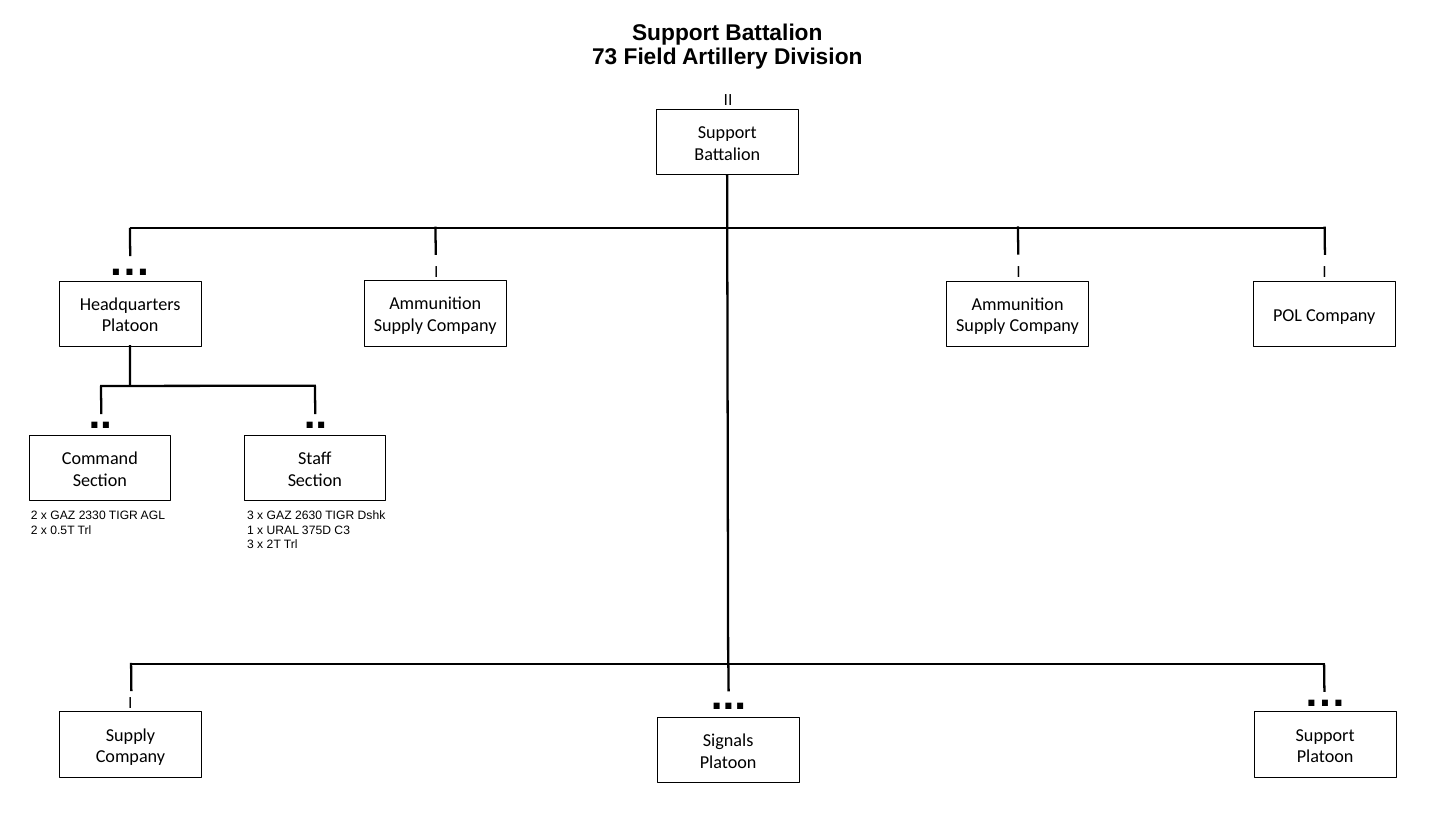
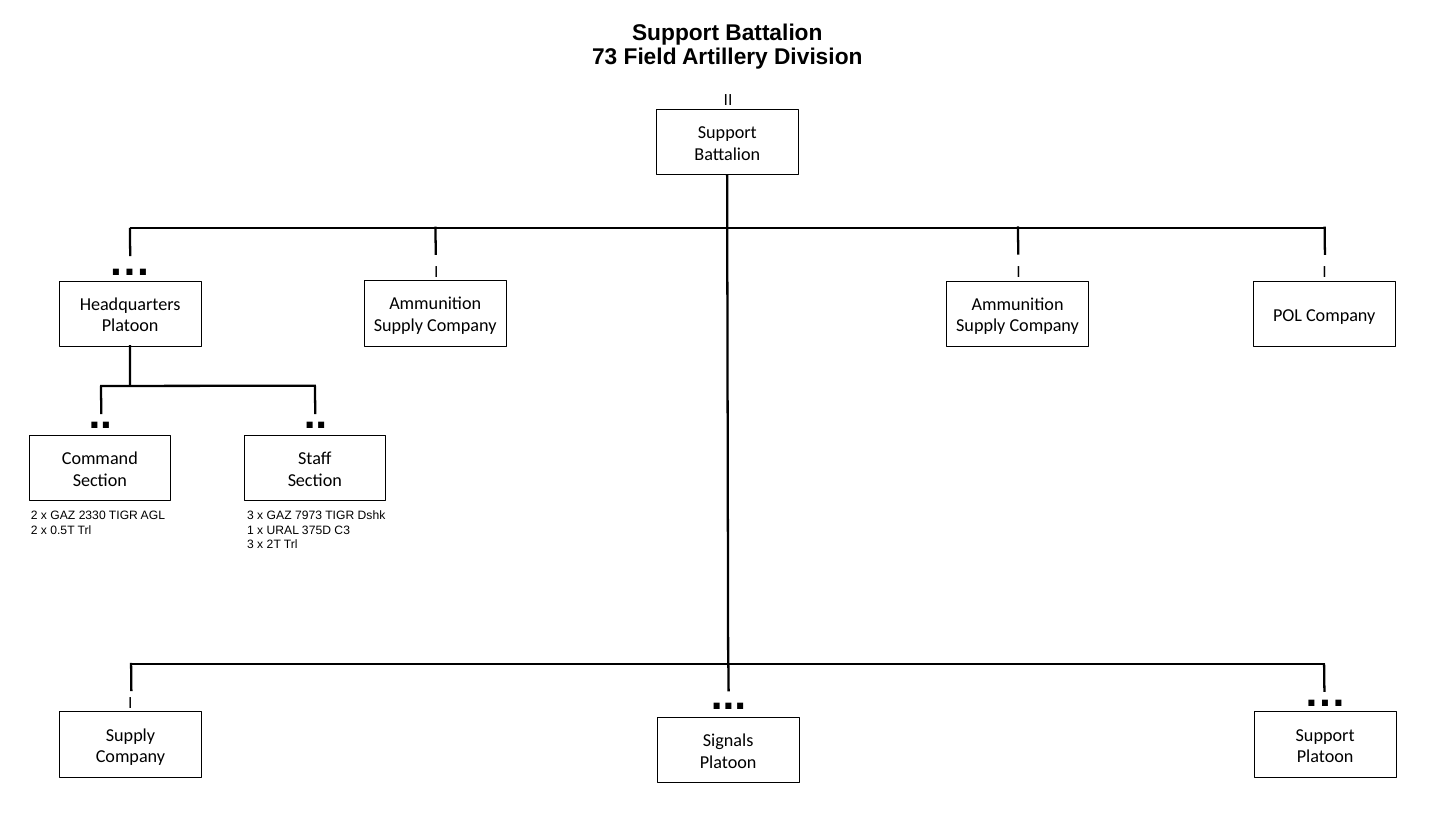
2630: 2630 -> 7973 (309, 515)
